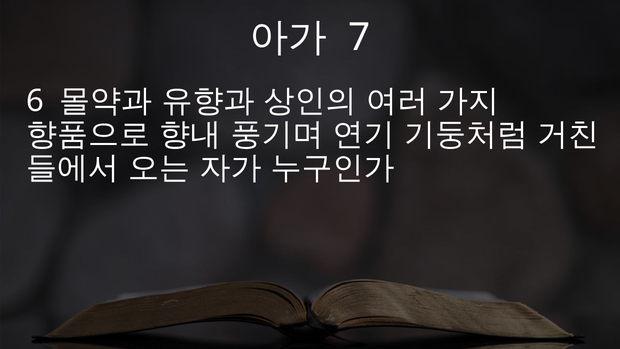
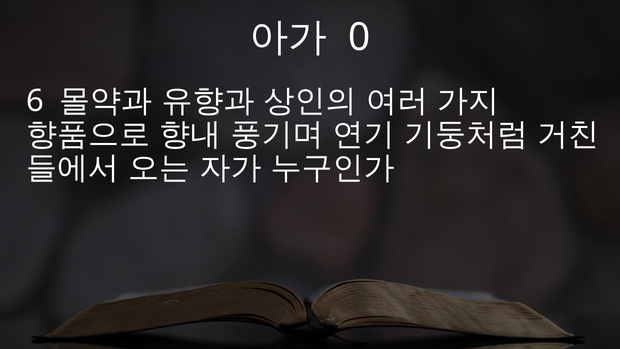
7: 7 -> 0 (359, 37)
